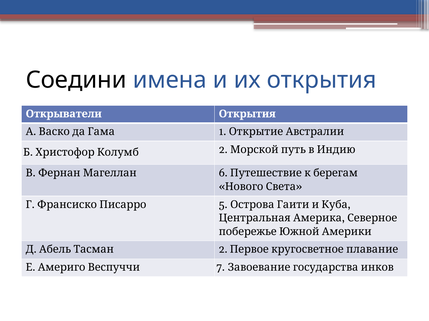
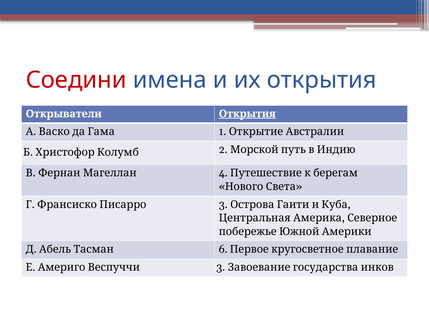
Соедини colour: black -> red (76, 80)
Открытия underline: none -> present (247, 114)
6: 6 -> 4 (223, 173)
5: 5 -> 3 (223, 205)
2: 2 -> 6 (223, 250)
7: 7 -> 3 (221, 268)
